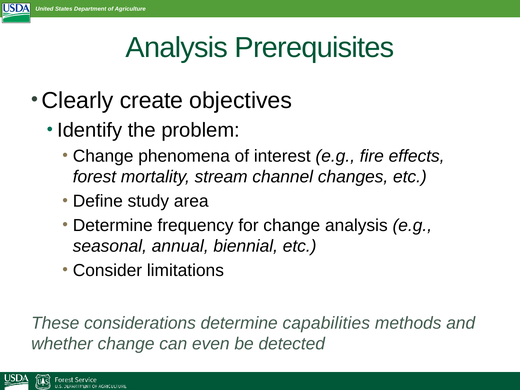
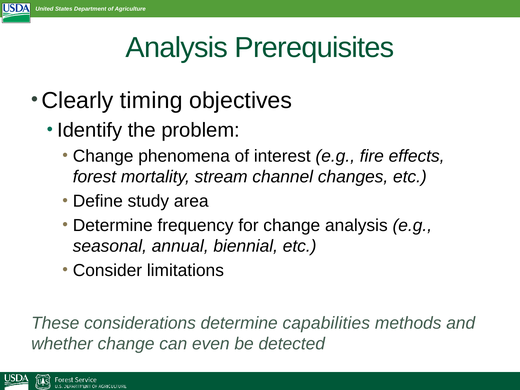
create: create -> timing (151, 100)
